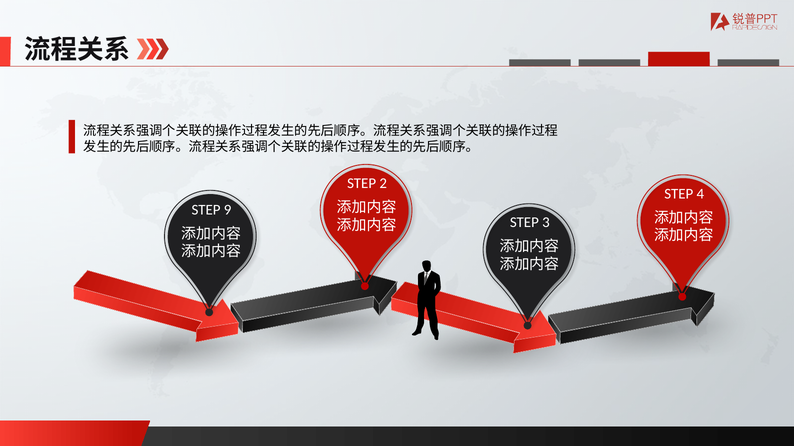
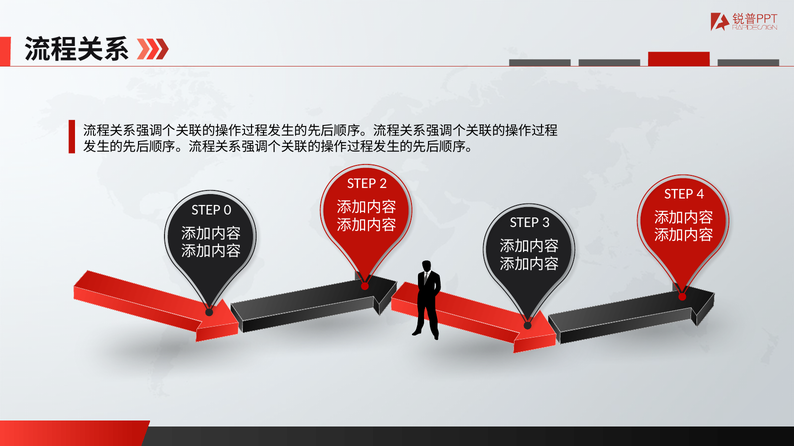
9: 9 -> 0 (228, 210)
